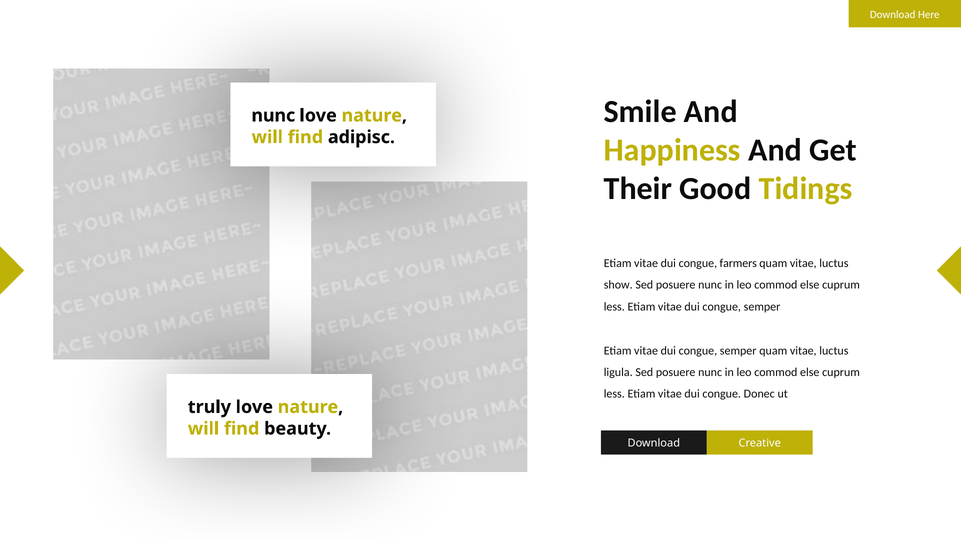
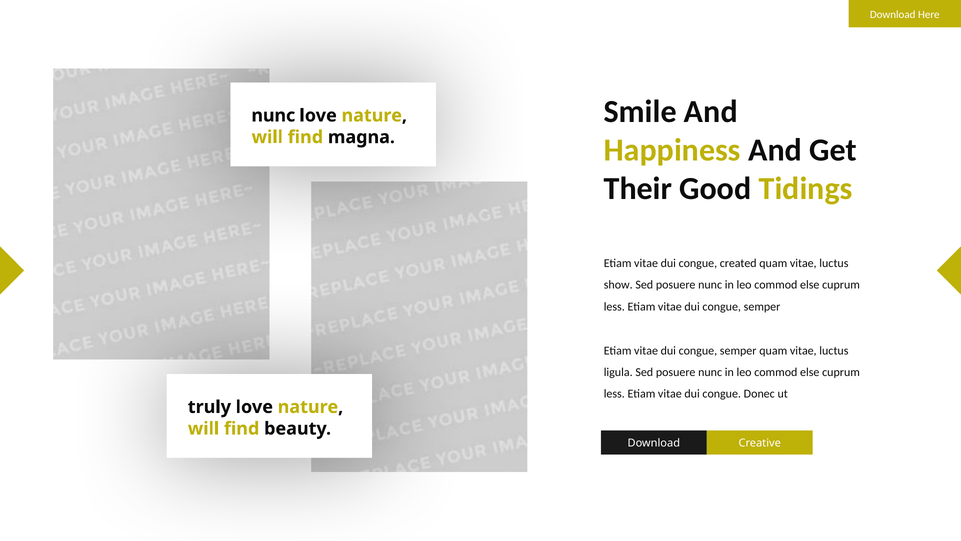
adipisc: adipisc -> magna (361, 137)
farmers: farmers -> created (738, 263)
